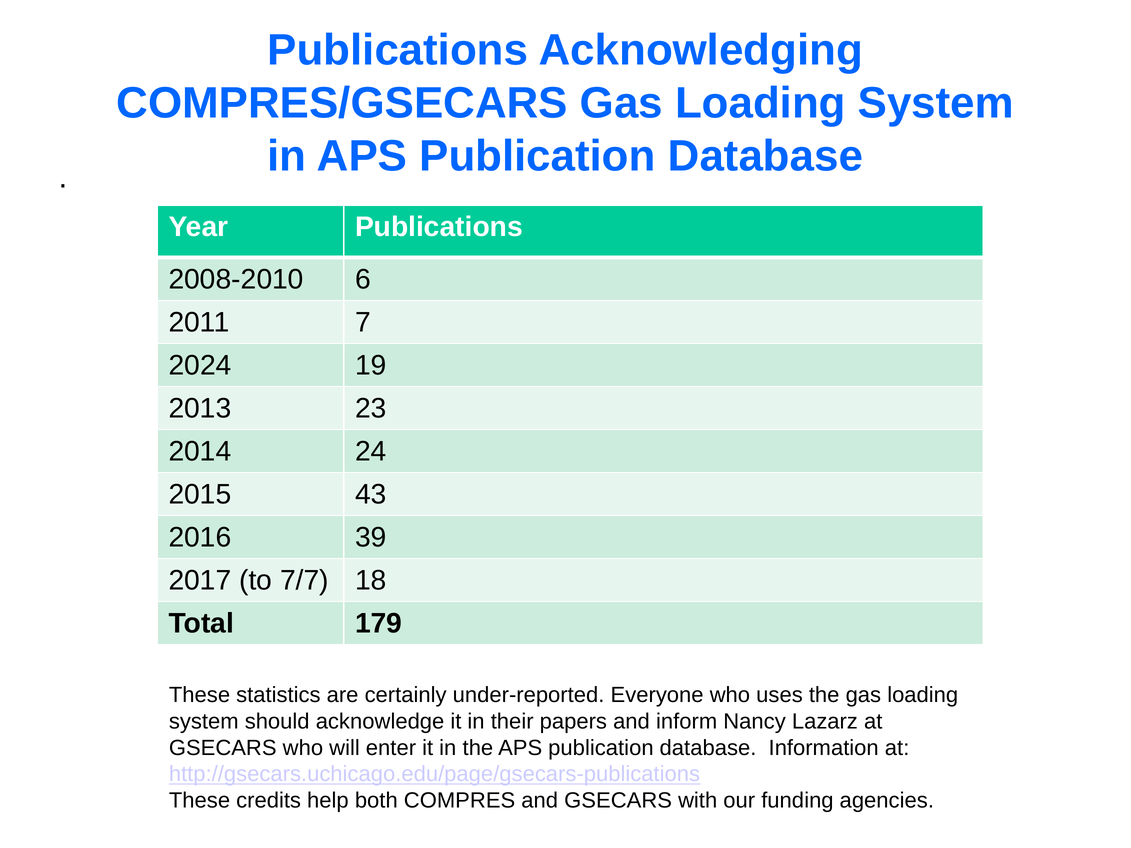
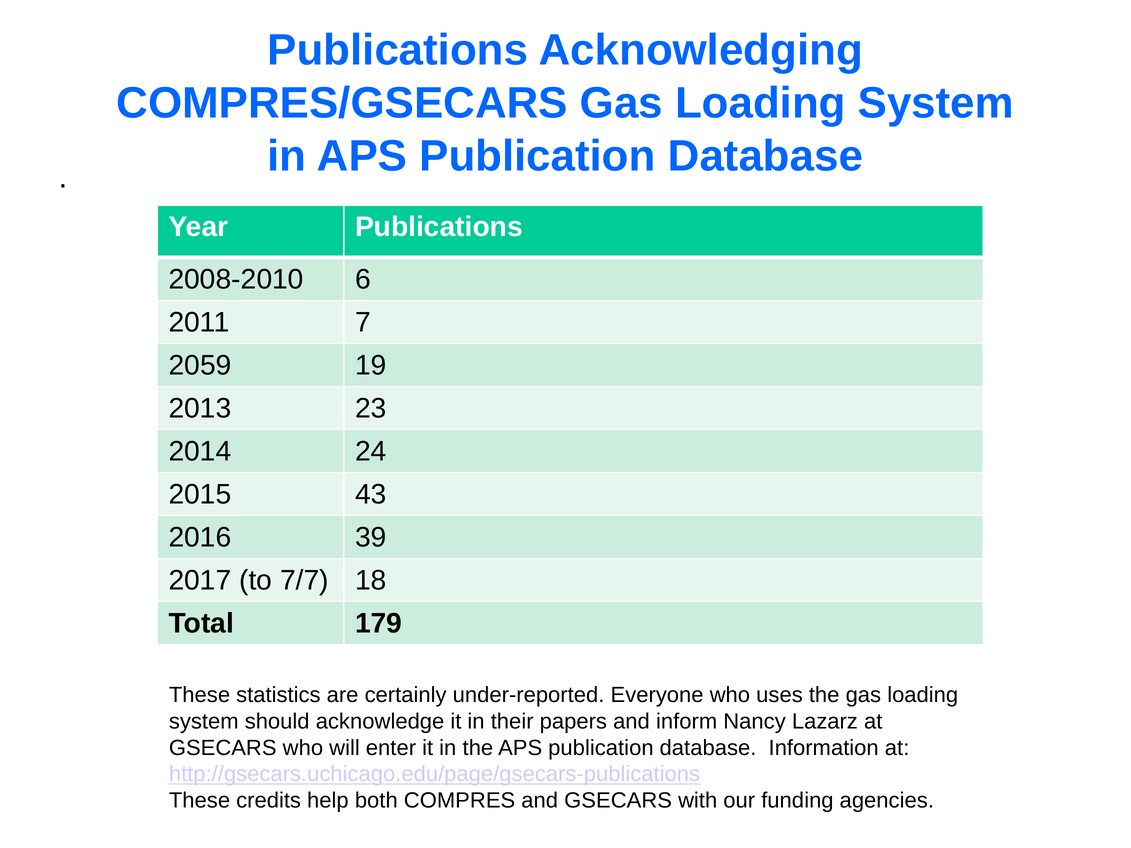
2024: 2024 -> 2059 (200, 366)
